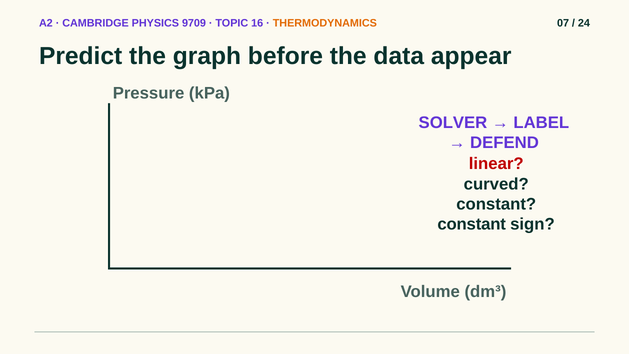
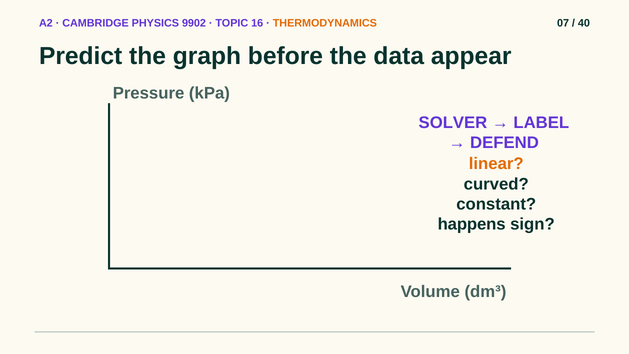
9709: 9709 -> 9902 (194, 23)
24: 24 -> 40 (584, 23)
linear colour: red -> orange (496, 164)
constant: constant -> happens (472, 224)
